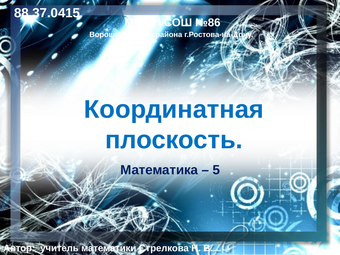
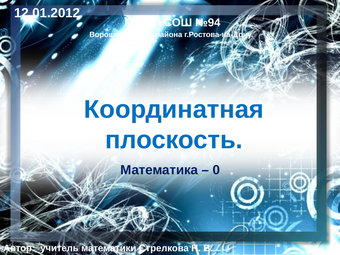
88.37.0415: 88.37.0415 -> 12.01.2012 (47, 13)
№86: №86 -> №94 (208, 23)
5: 5 -> 0 (216, 170)
